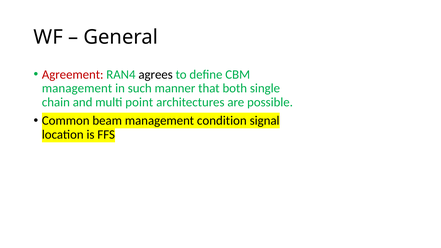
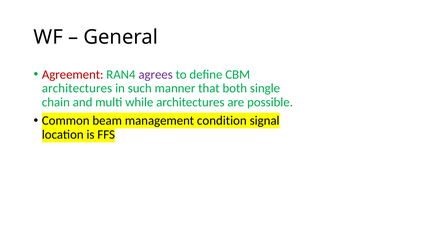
agrees colour: black -> purple (156, 75)
management: management -> architectures (77, 88)
point: point -> while (139, 102)
